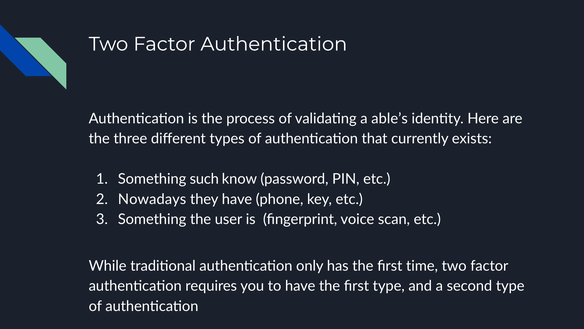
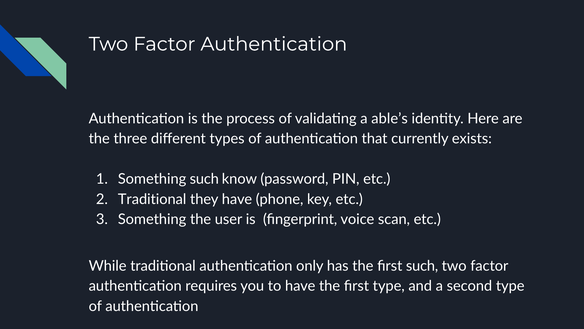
Nowadays: Nowadays -> Traditional (152, 199)
first time: time -> such (422, 266)
